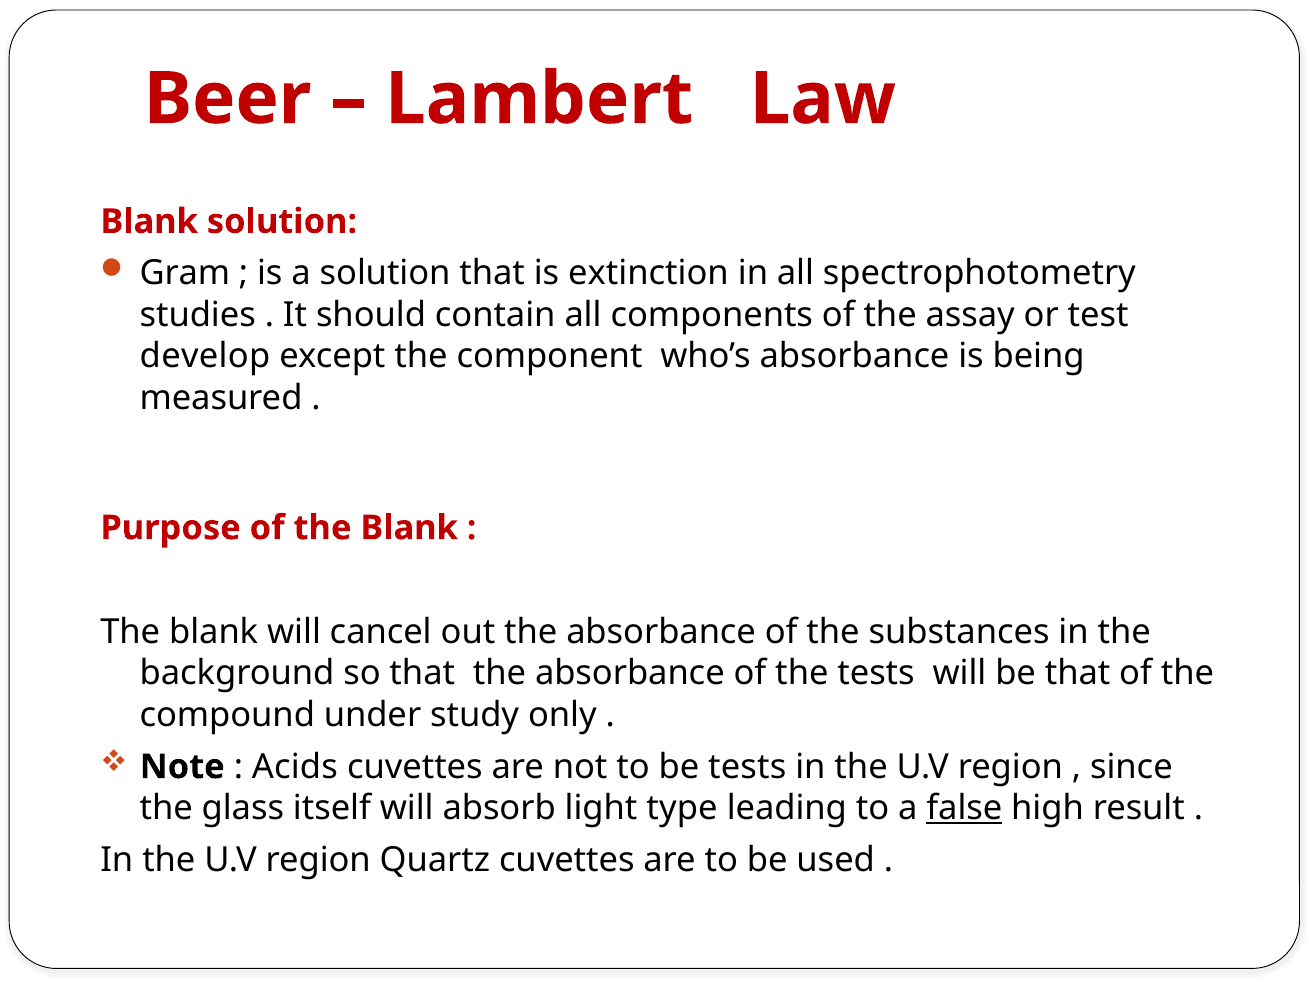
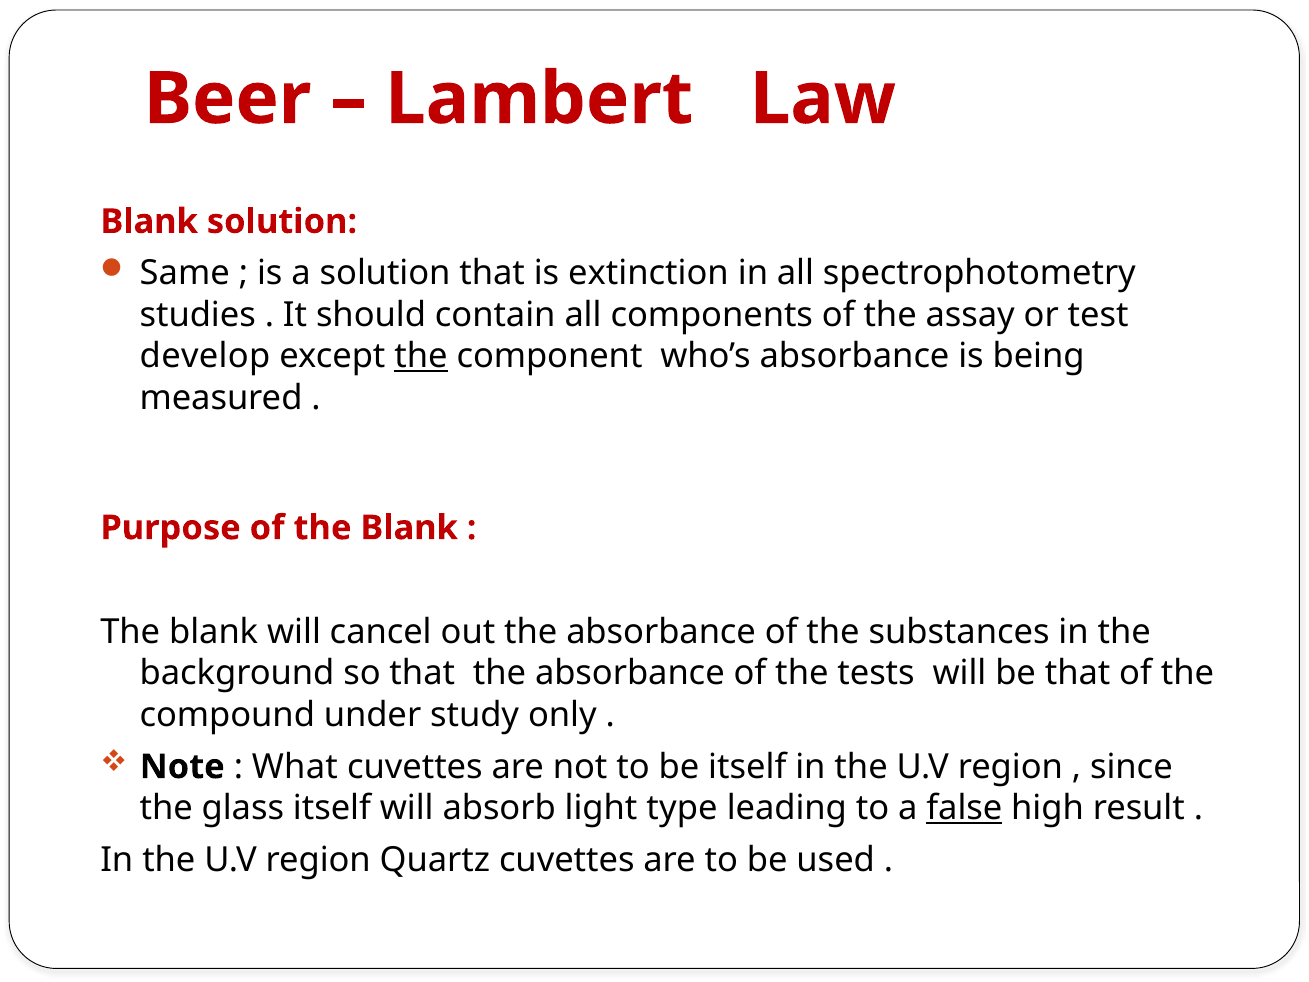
Gram: Gram -> Same (185, 273)
the underline: none -> present (421, 356)
Acids: Acids -> What (295, 767)
be tests: tests -> itself (747, 767)
